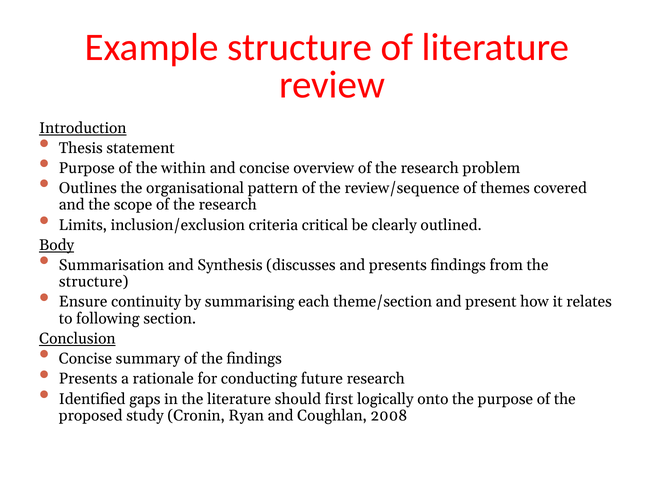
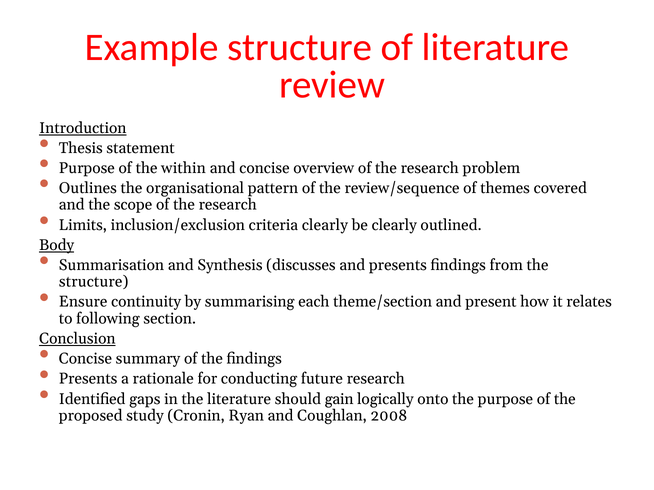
criteria critical: critical -> clearly (325, 225)
first: first -> gain (339, 399)
